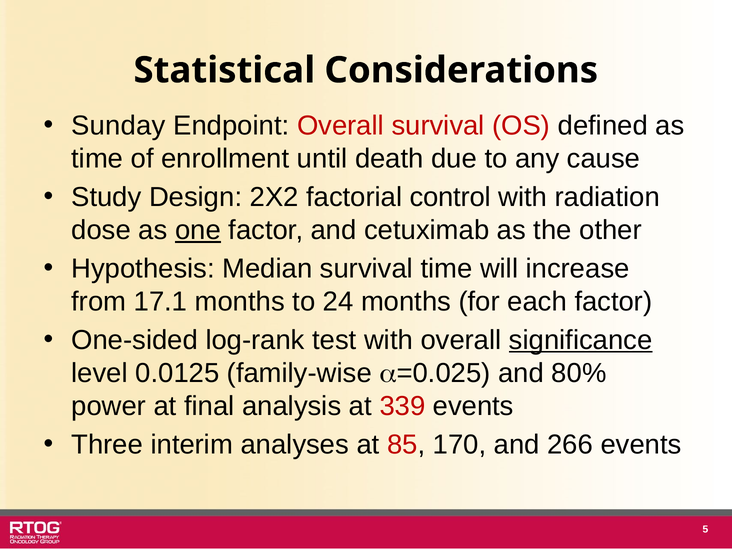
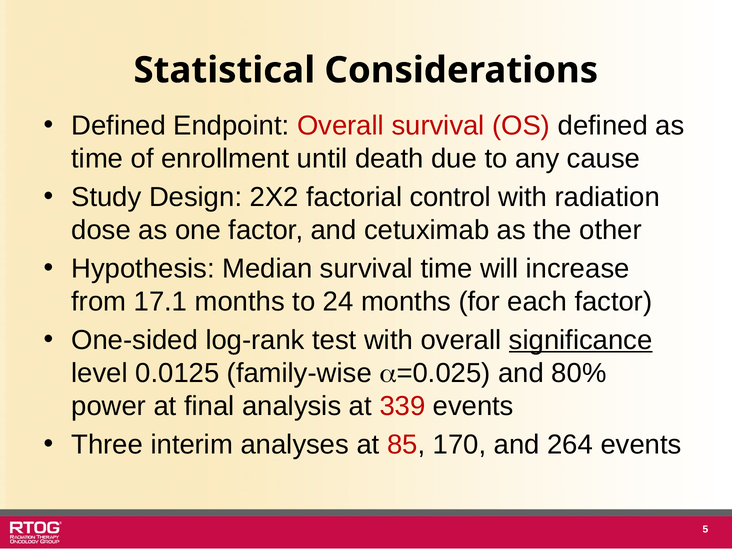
Sunday: Sunday -> Defined (119, 126)
one underline: present -> none (198, 230)
266: 266 -> 264 (570, 444)
